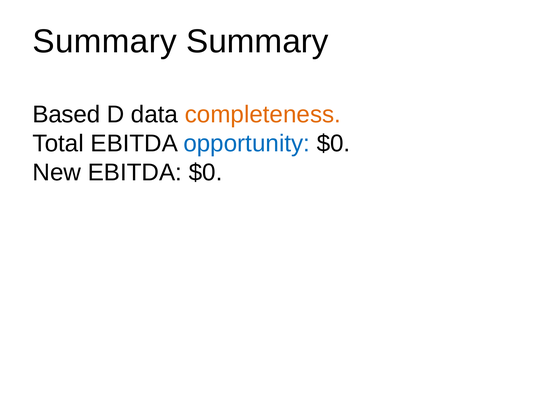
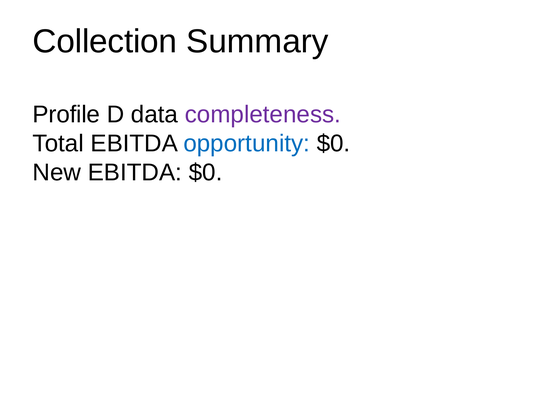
Summary: Summary -> Collection (105, 41)
Based: Based -> Profile (66, 114)
completeness colour: orange -> purple (263, 114)
